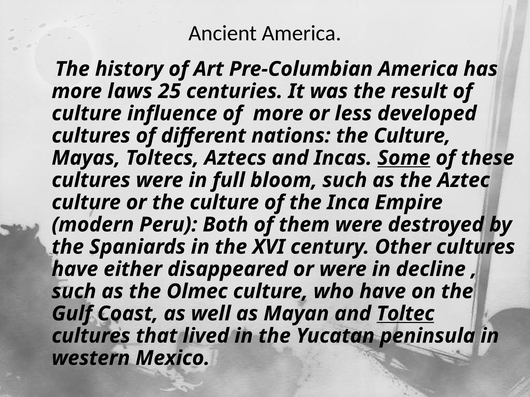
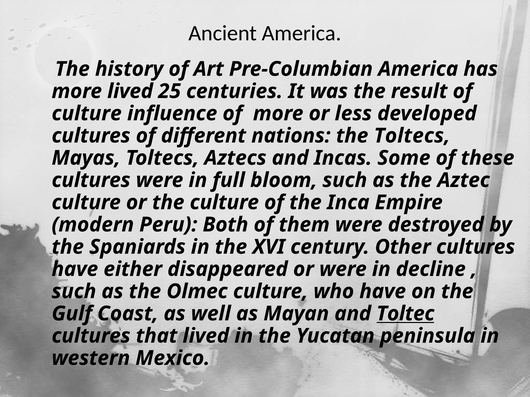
more laws: laws -> lived (130, 91)
nations the Culture: Culture -> Toltecs (412, 136)
Some underline: present -> none (404, 158)
